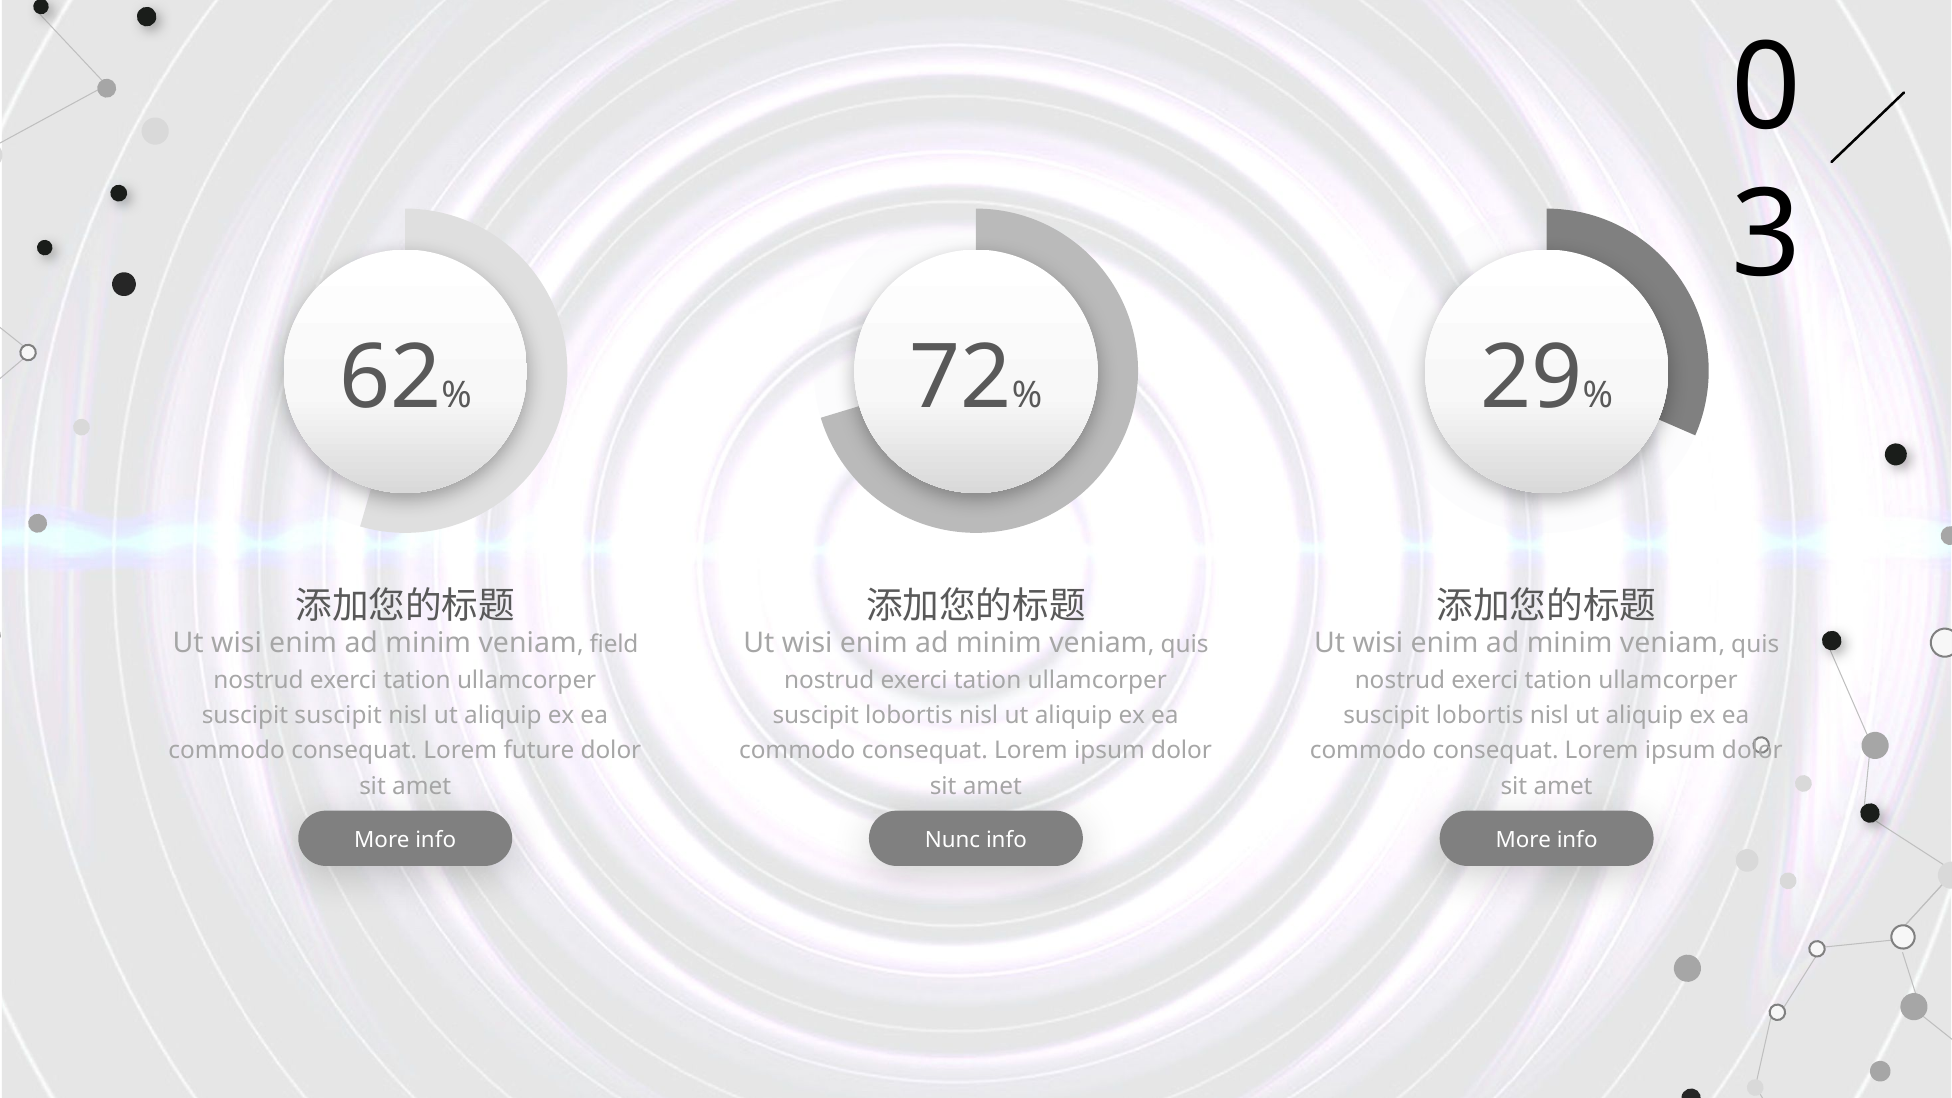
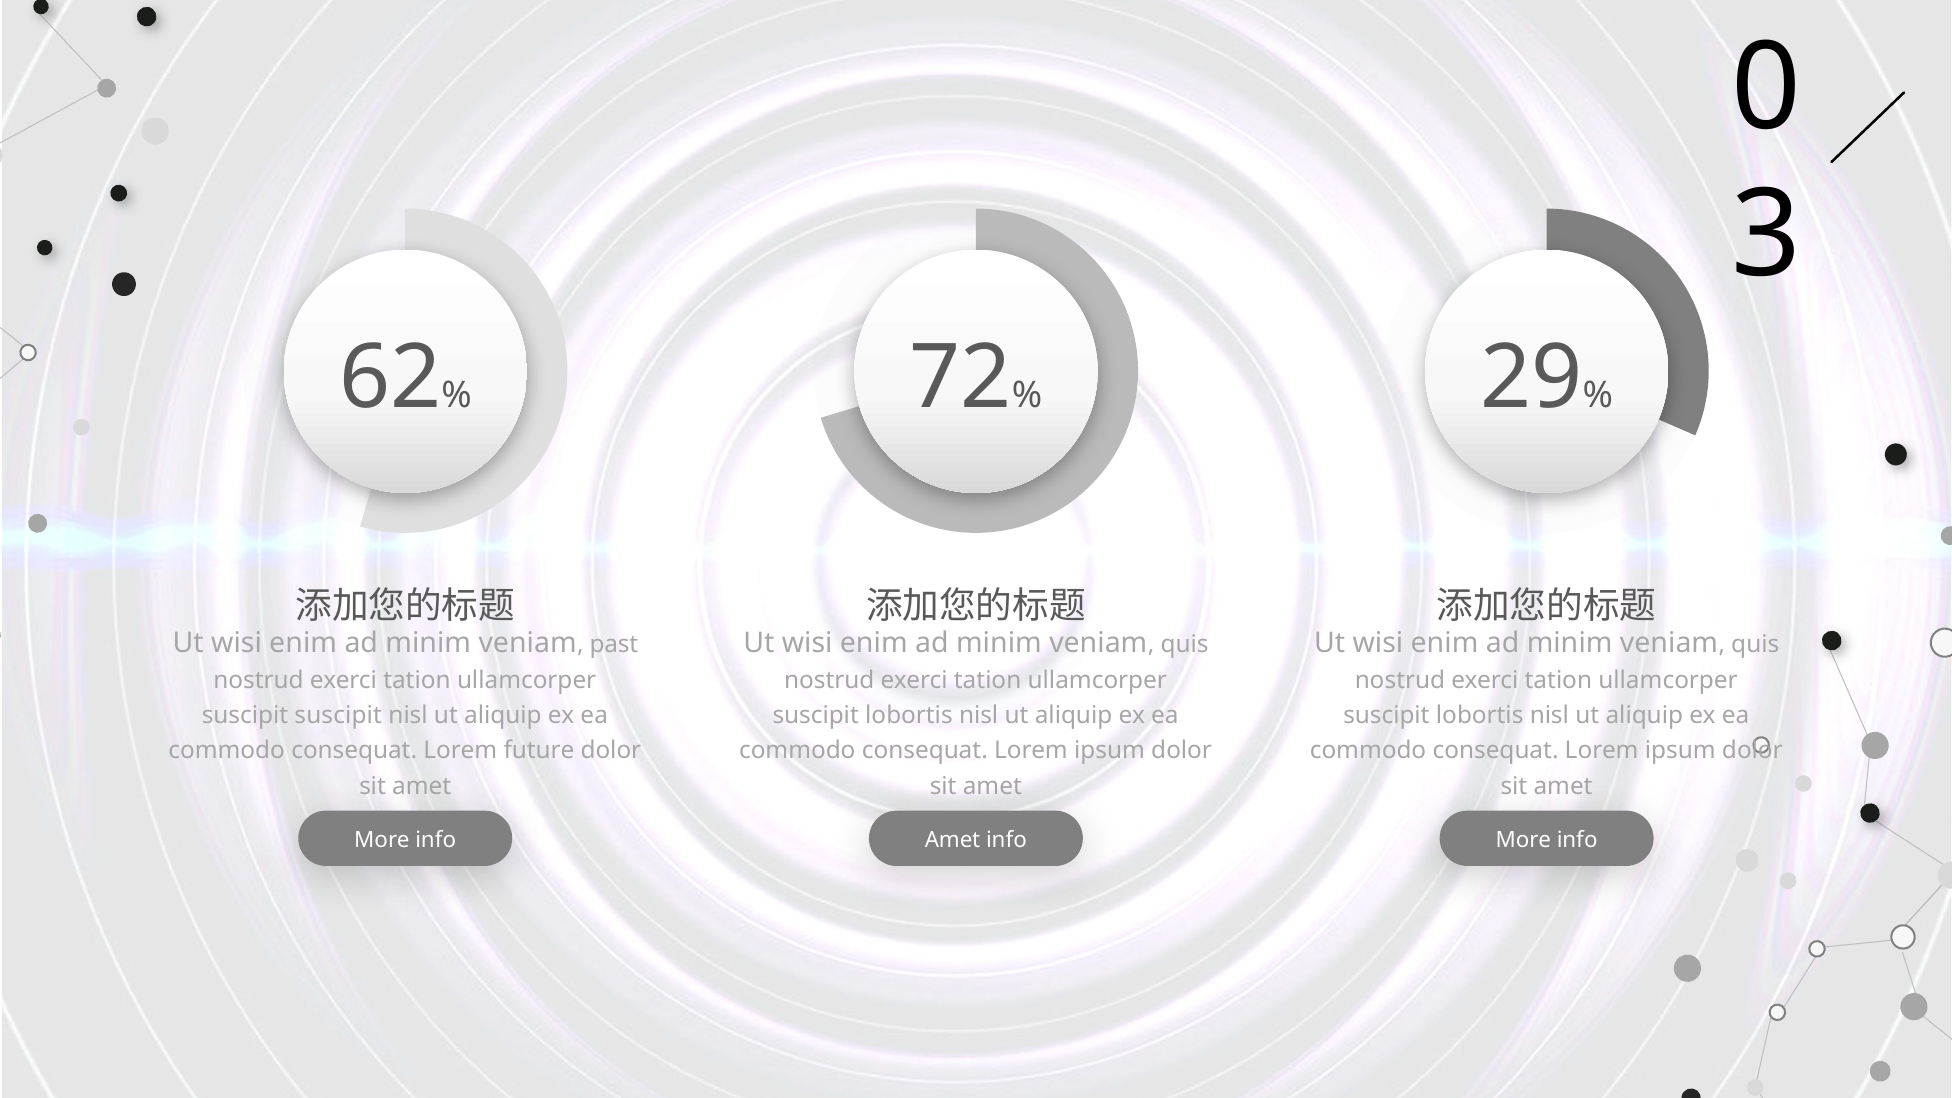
field: field -> past (614, 645)
Nunc: Nunc -> Amet (953, 840)
